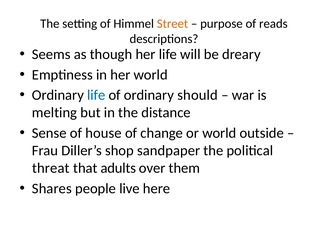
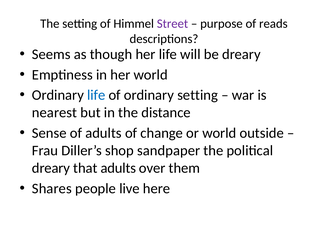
Street colour: orange -> purple (173, 24)
ordinary should: should -> setting (198, 95)
melting: melting -> nearest (55, 113)
of house: house -> adults (103, 133)
threat: threat -> dreary (51, 168)
